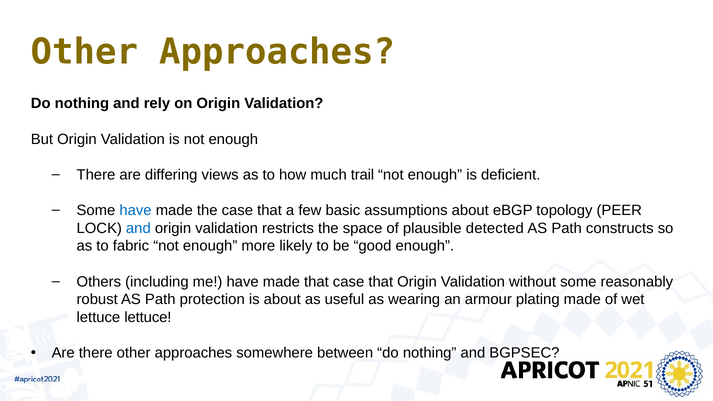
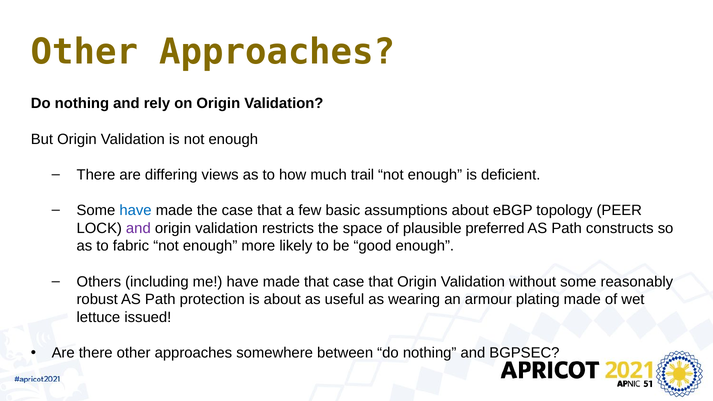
and colour: blue -> purple (138, 228)
detected: detected -> preferred (495, 228)
lettuce lettuce: lettuce -> issued (148, 317)
